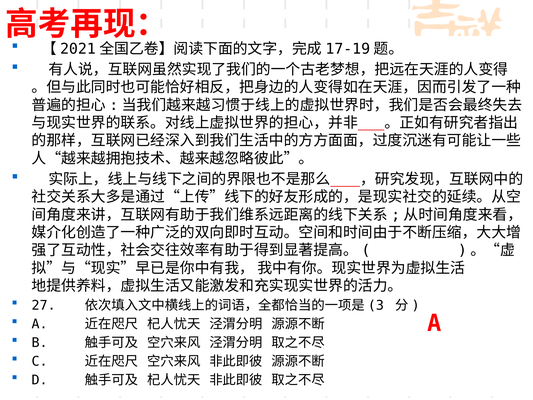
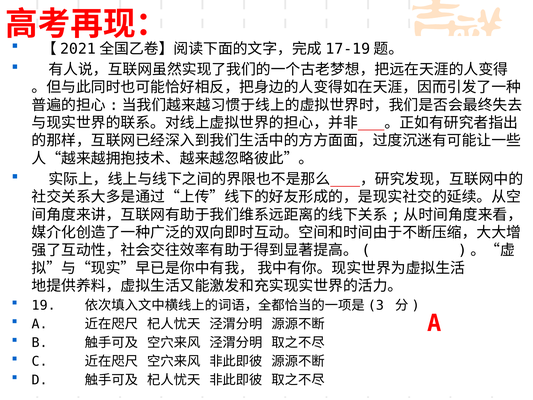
27: 27 -> 19 (44, 305)
